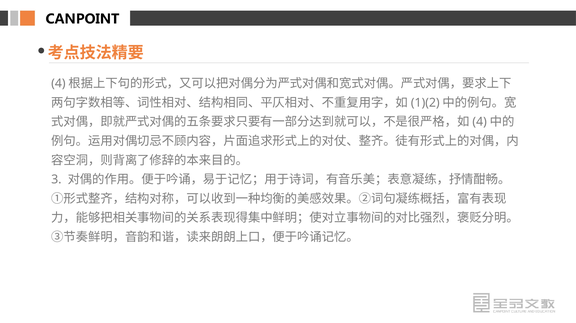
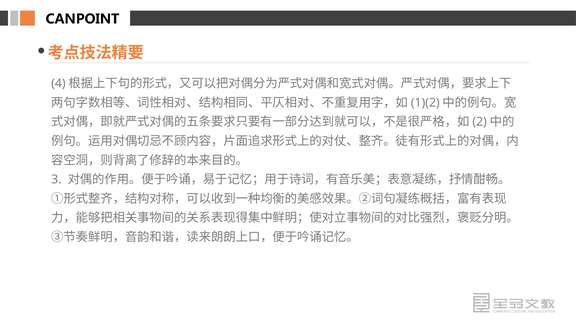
4: 4 -> 2 (480, 122)
